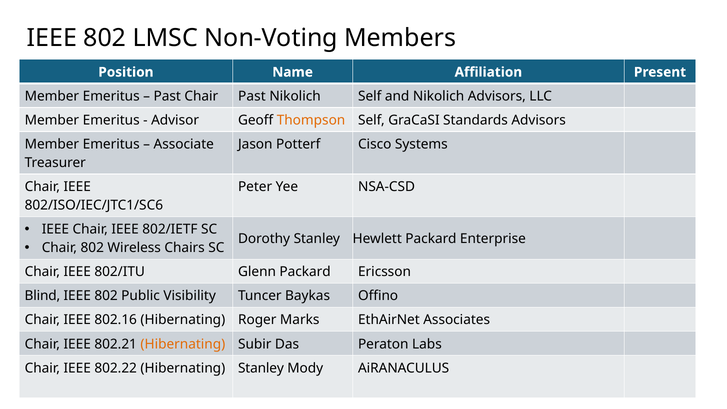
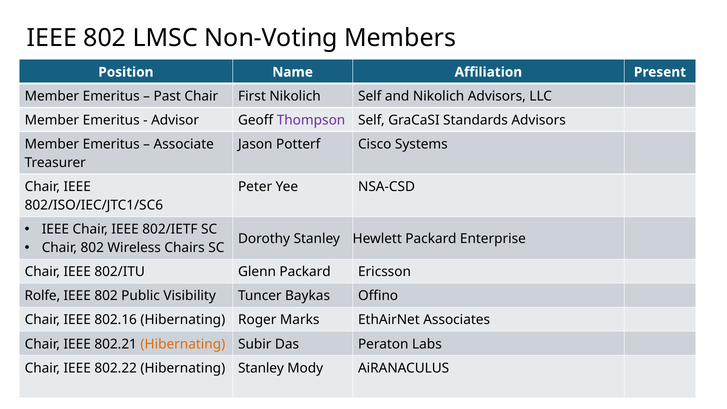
Chair Past: Past -> First (252, 96)
Thompson colour: orange -> purple (311, 120)
Blind: Blind -> Rolfe (42, 296)
